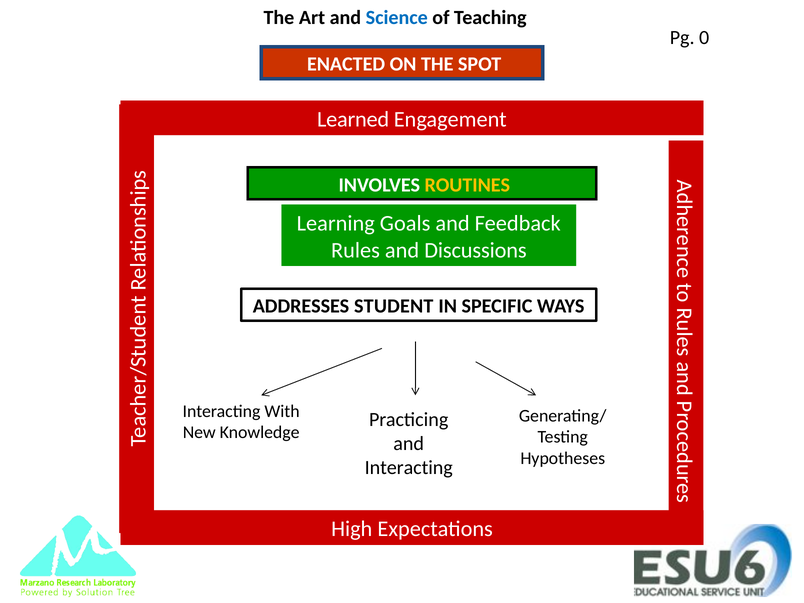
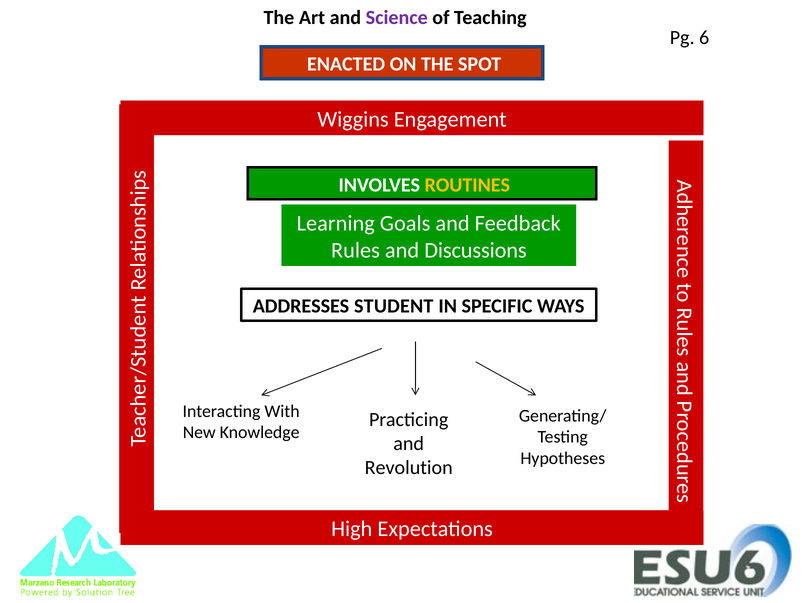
Science colour: blue -> purple (397, 17)
0: 0 -> 6 (704, 37)
Learned: Learned -> Wiggins (353, 119)
Interacting: Interacting -> Revolution (409, 468)
